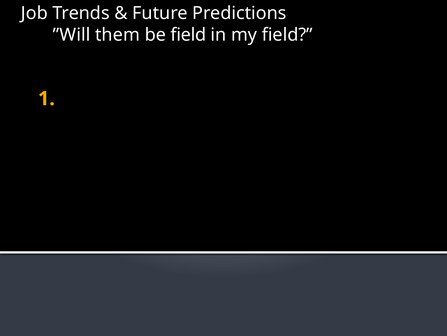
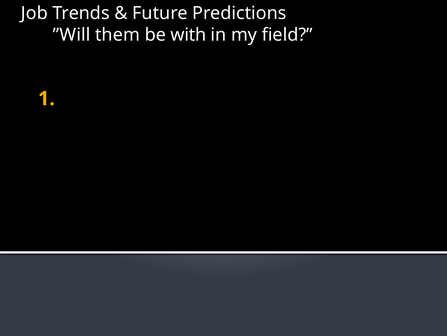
be field: field -> with (188, 35)
